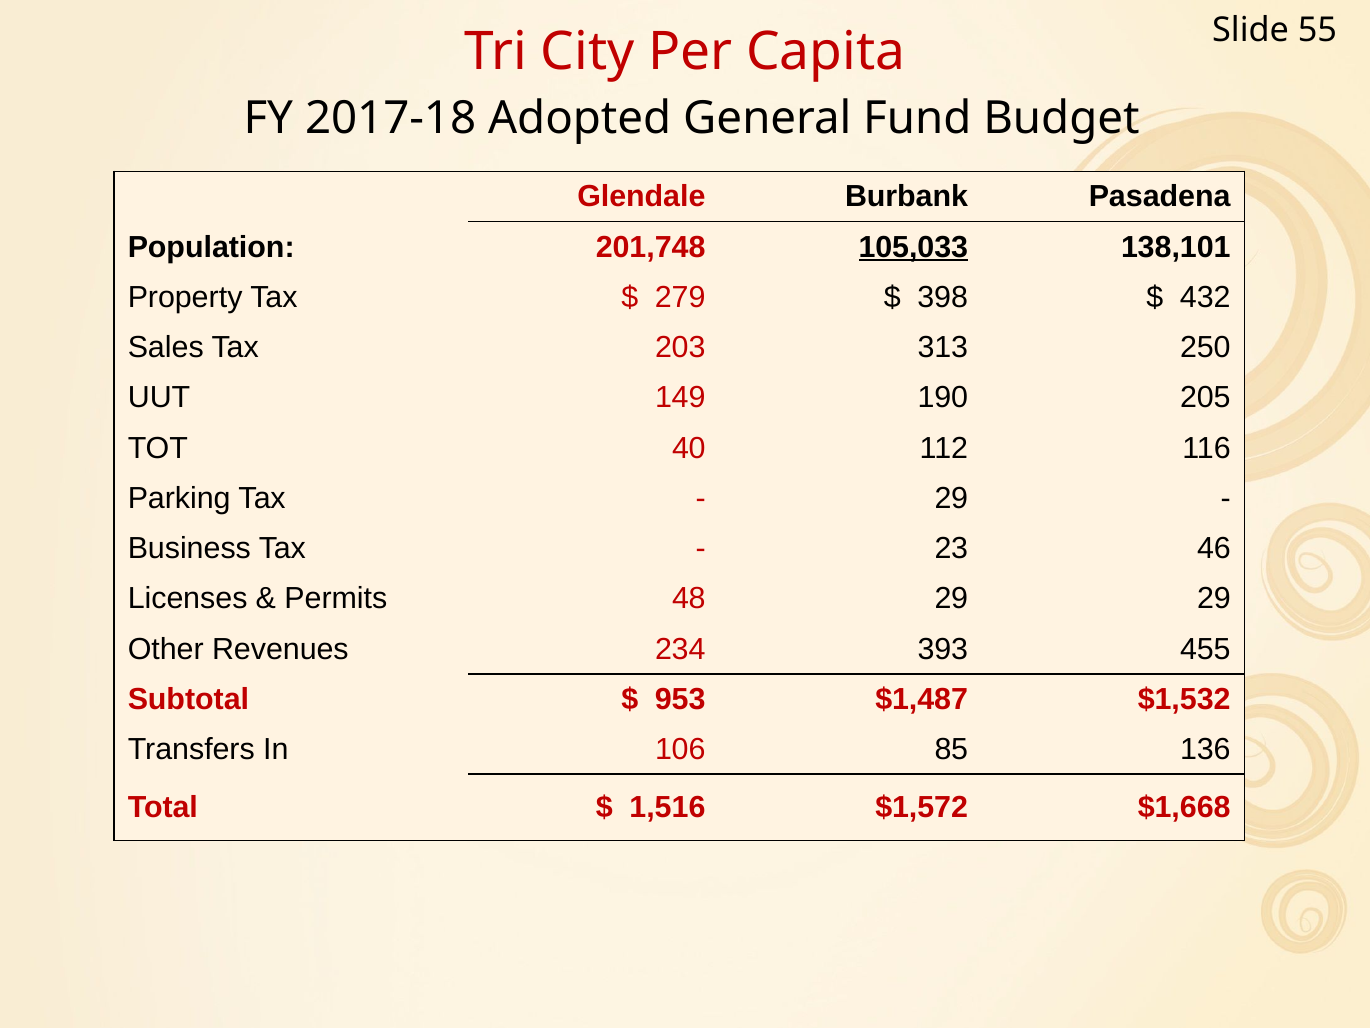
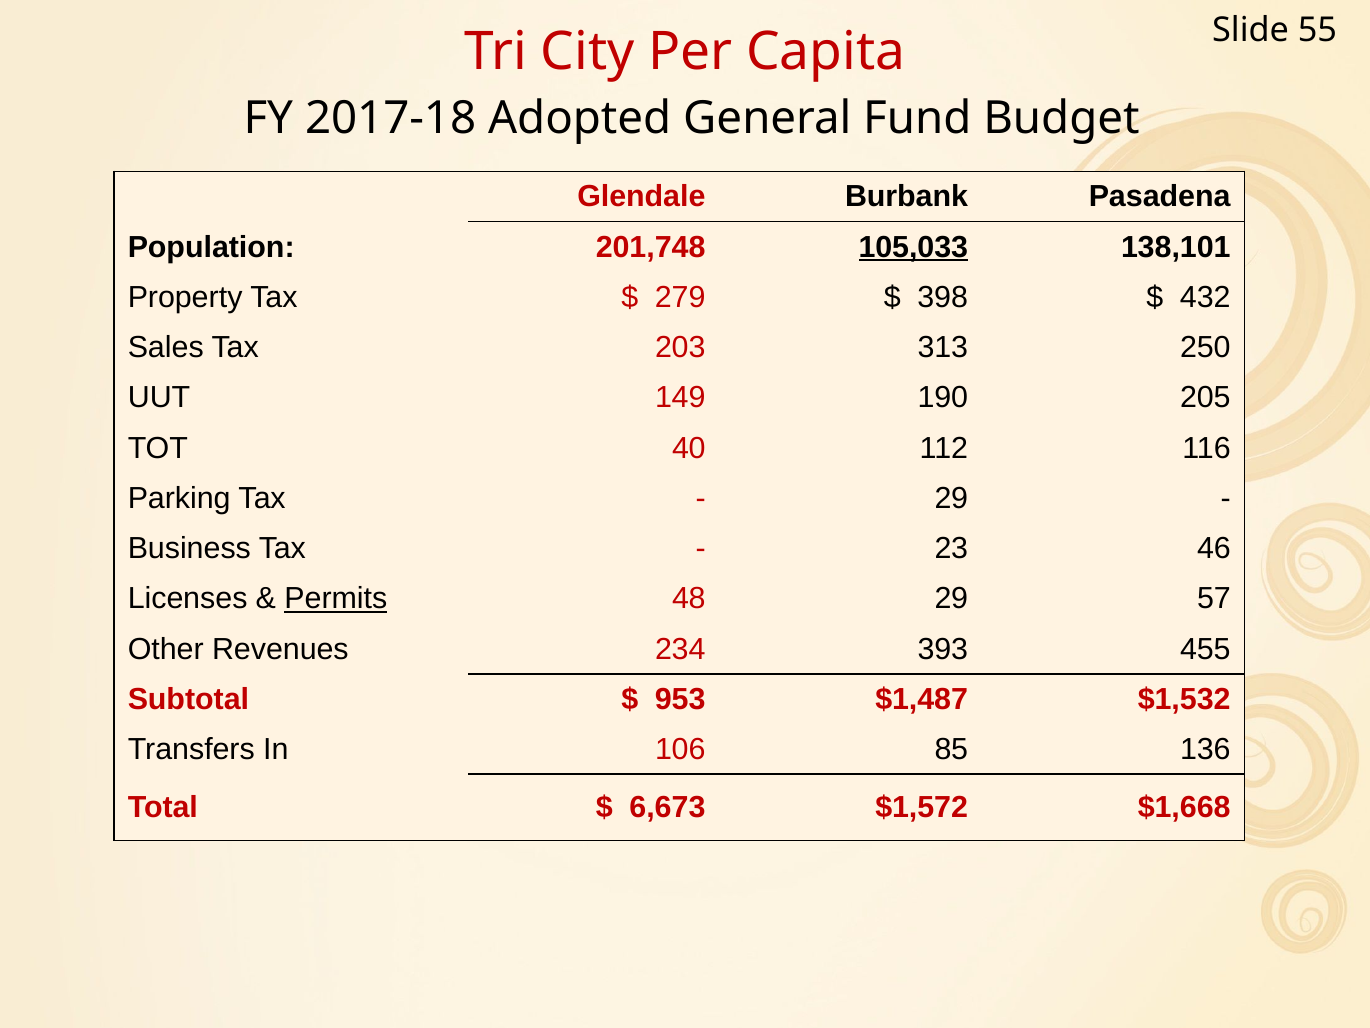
Permits underline: none -> present (336, 599)
29 29: 29 -> 57 (1214, 599)
1,516: 1,516 -> 6,673 (667, 807)
